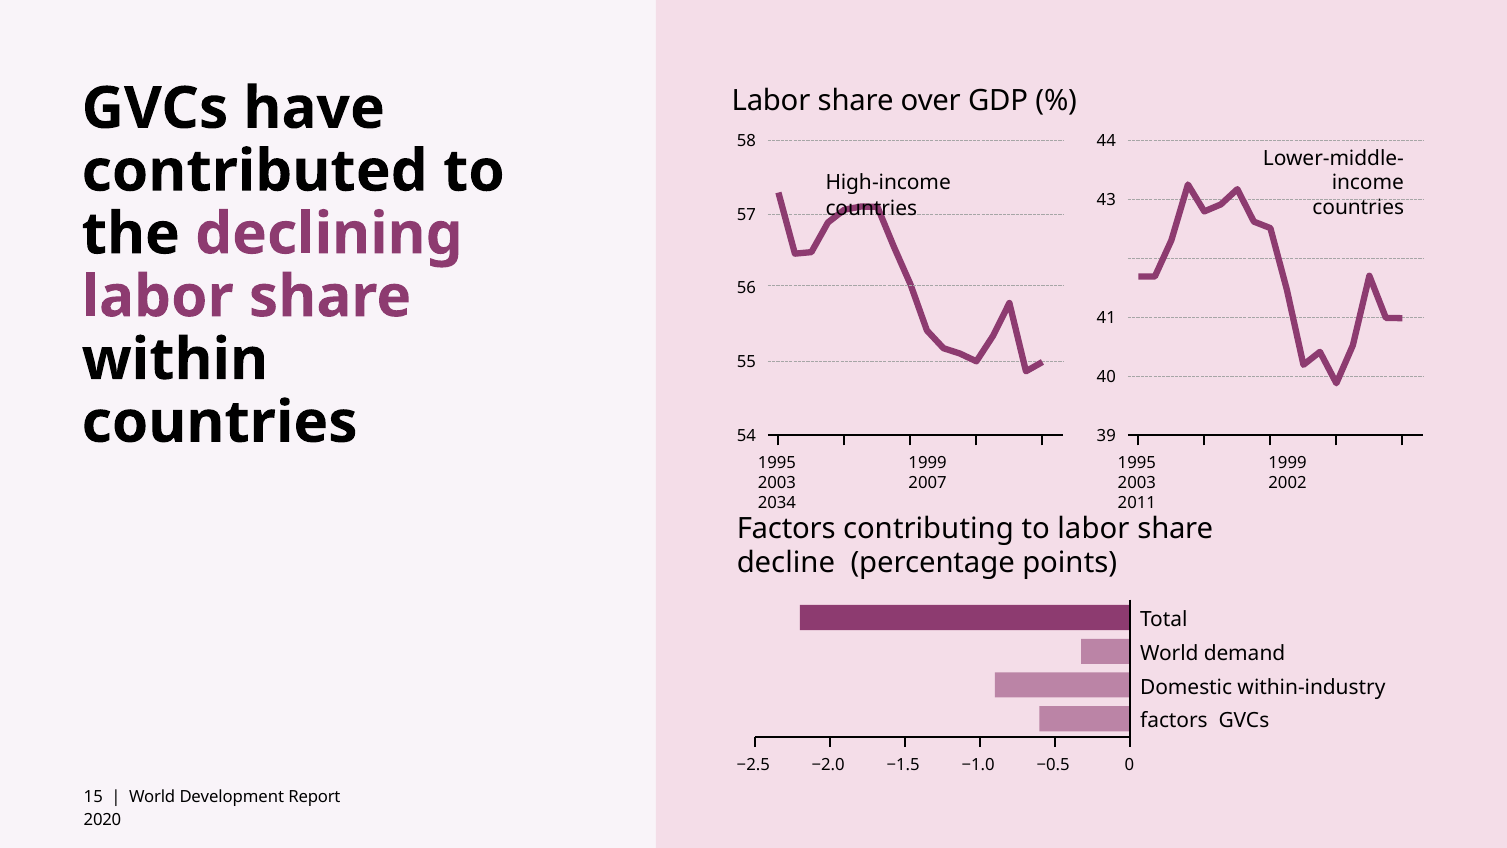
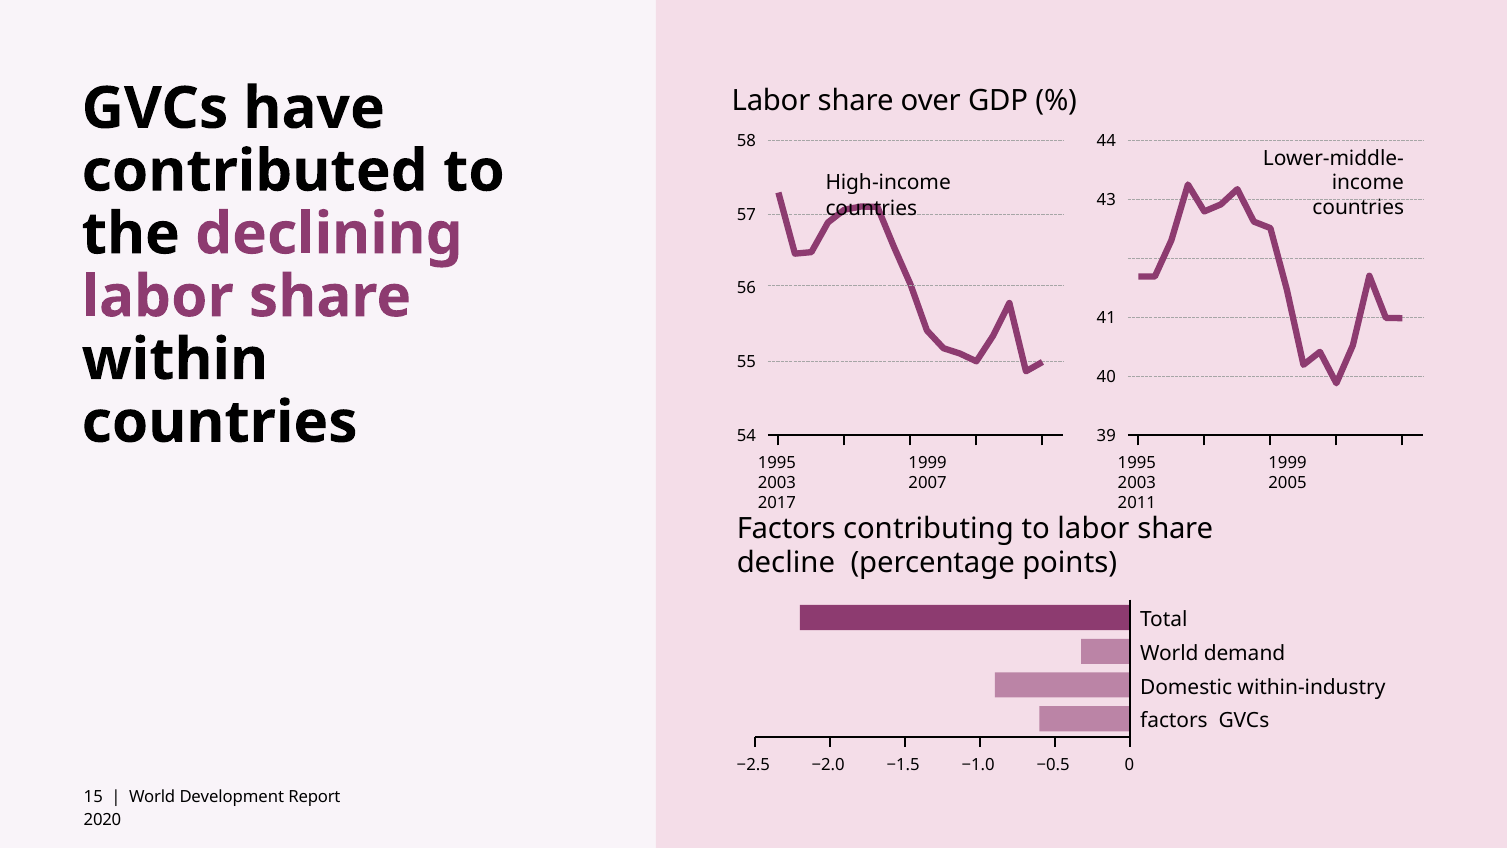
2002: 2002 -> 2005 (1288, 483)
2034: 2034 -> 2017 (777, 503)
